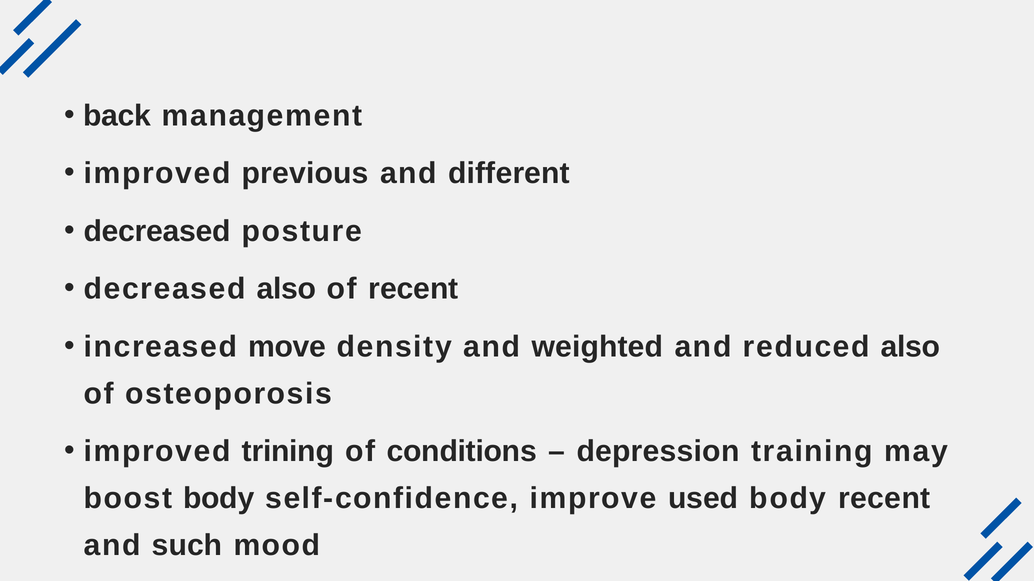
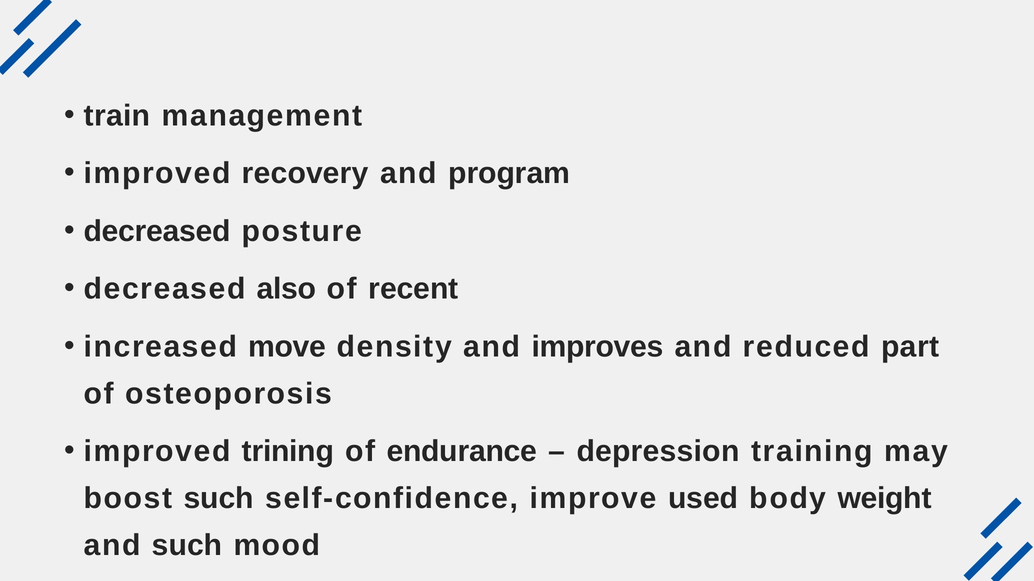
back: back -> train (117, 116)
previous: previous -> recovery (305, 174)
different: different -> program (509, 174)
weighted: weighted -> improves (598, 347)
reduced also: also -> part (910, 347)
conditions: conditions -> endurance (462, 452)
boost body: body -> such (219, 499)
body recent: recent -> weight (885, 499)
